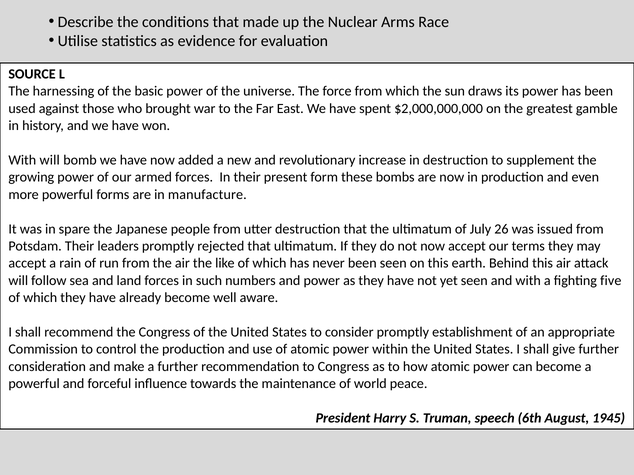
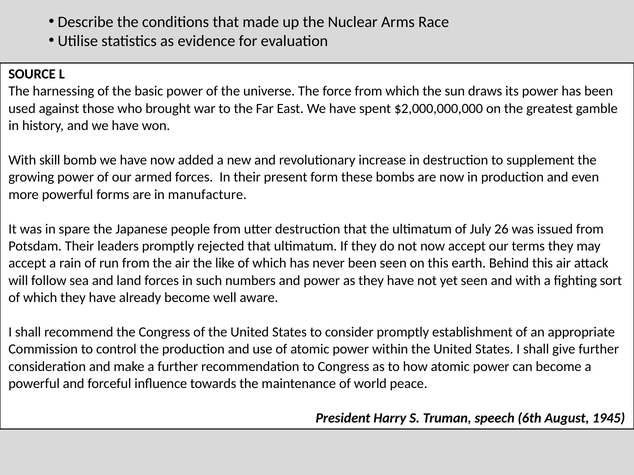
With will: will -> skill (50, 160)
five: five -> sort (611, 281)
